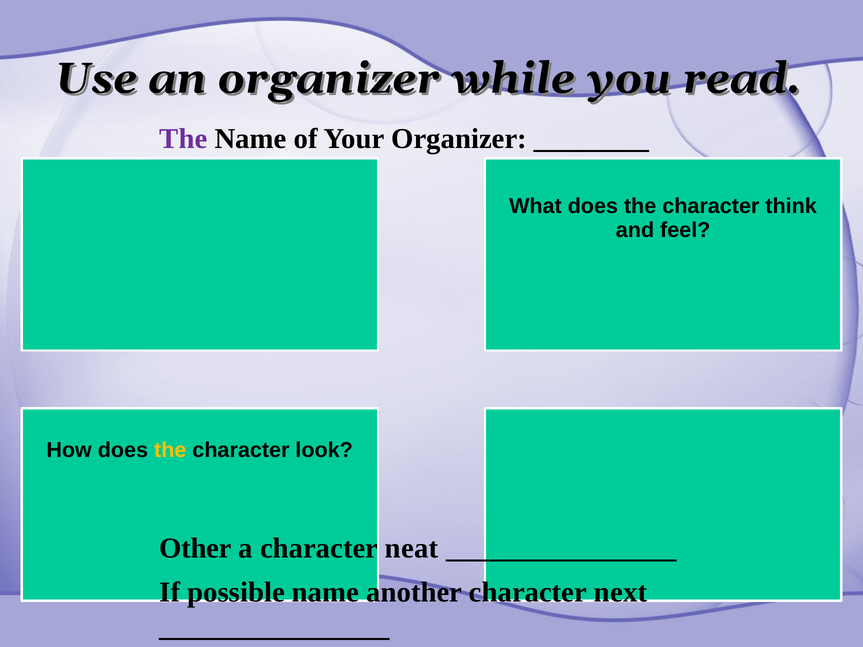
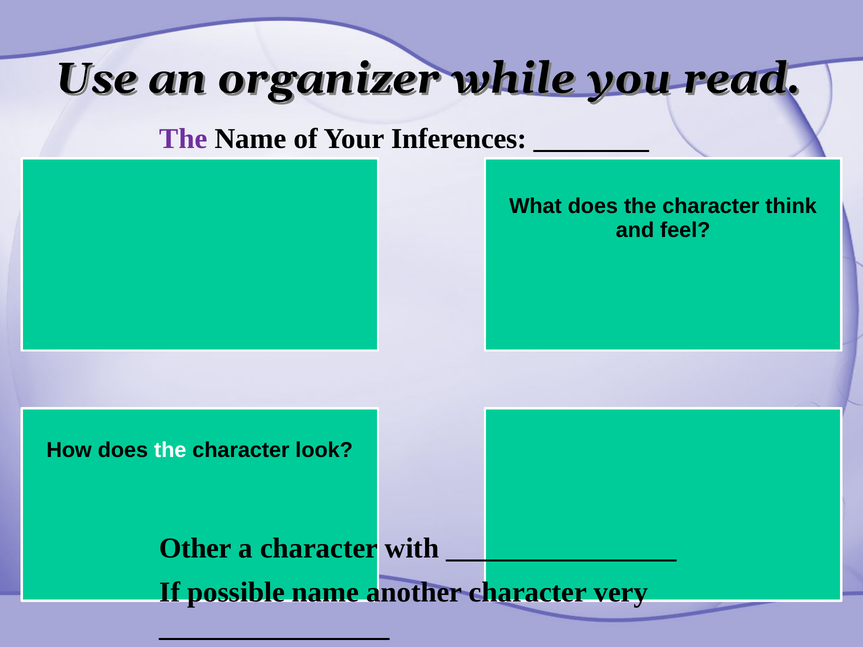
Your Organizer: Organizer -> Inferences (459, 139)
the colour: yellow -> white (170, 450)
neat: neat -> with (412, 548)
next: next -> very (621, 592)
